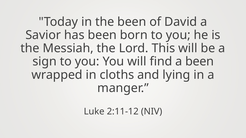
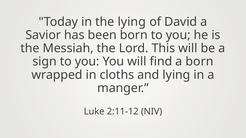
the been: been -> lying (132, 22)
a been: been -> born (199, 62)
